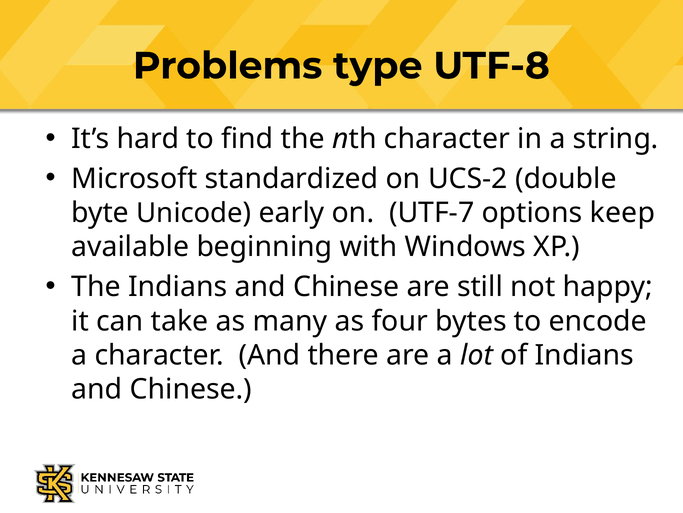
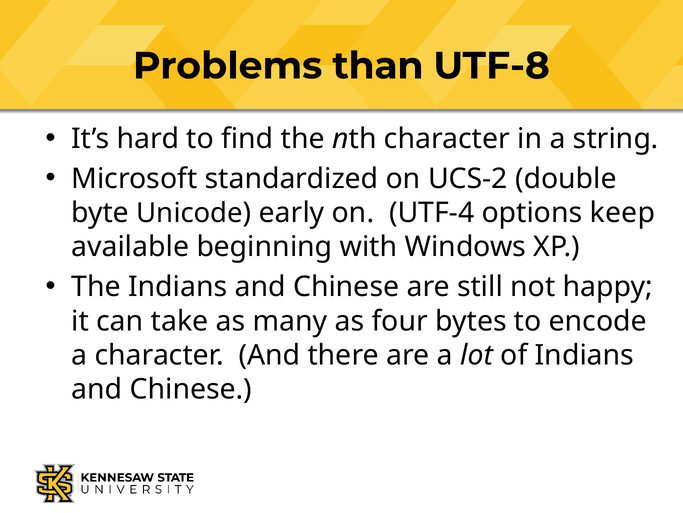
type: type -> than (378, 66)
UTF-7: UTF-7 -> UTF-4 (432, 213)
